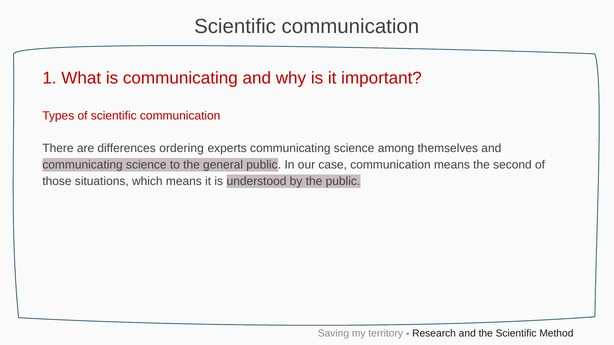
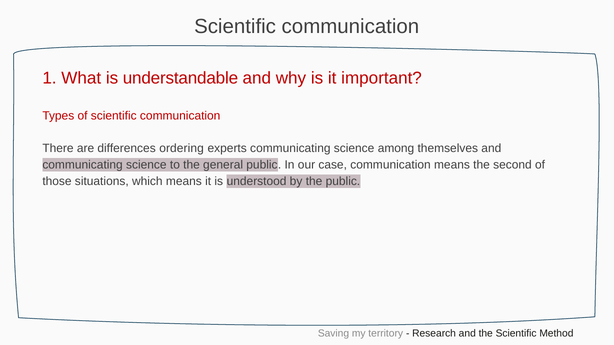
is communicating: communicating -> understandable (180, 78)
